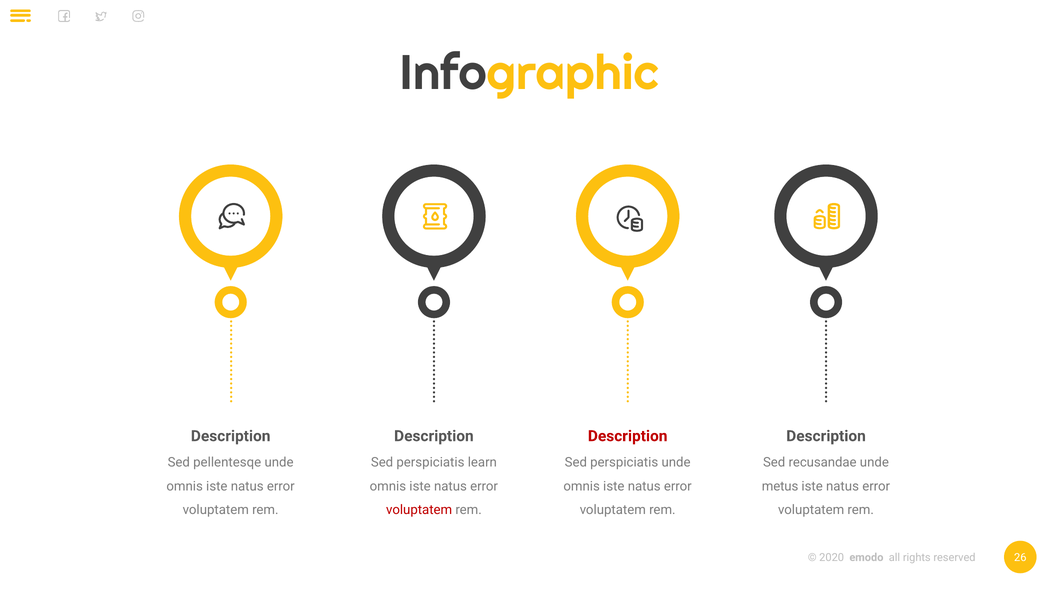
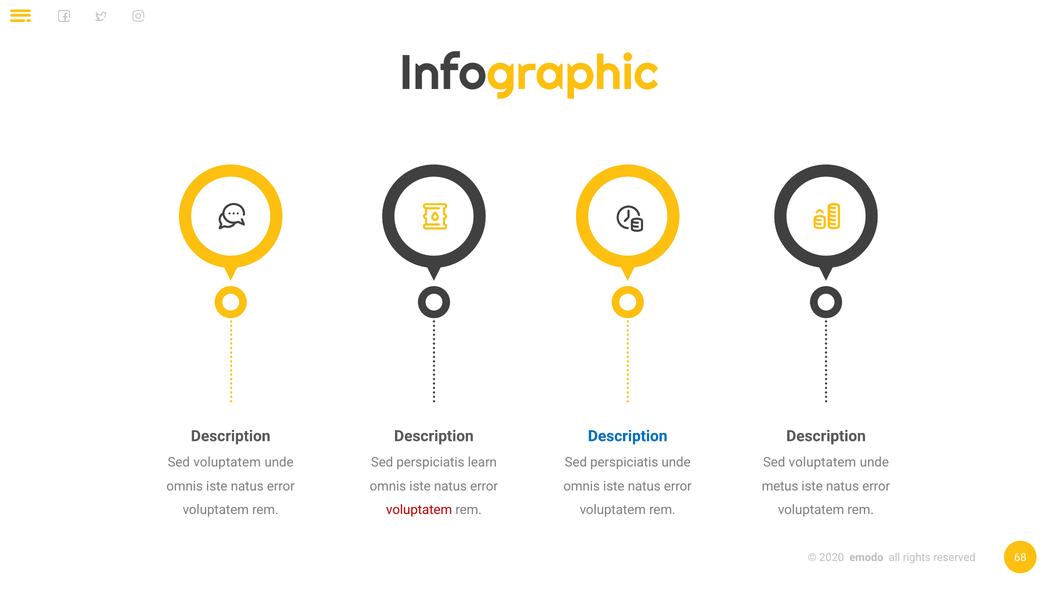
Description colour: red -> blue (628, 437)
pellentesqe: pellentesqe -> voluptatem (227, 463)
recusandae: recusandae -> voluptatem (822, 463)
26: 26 -> 68 (1020, 558)
